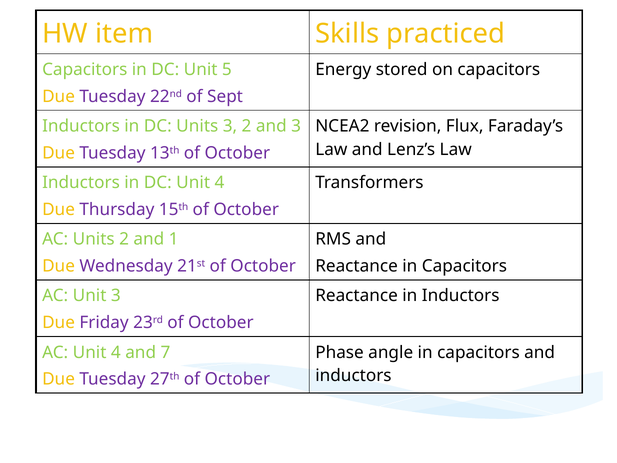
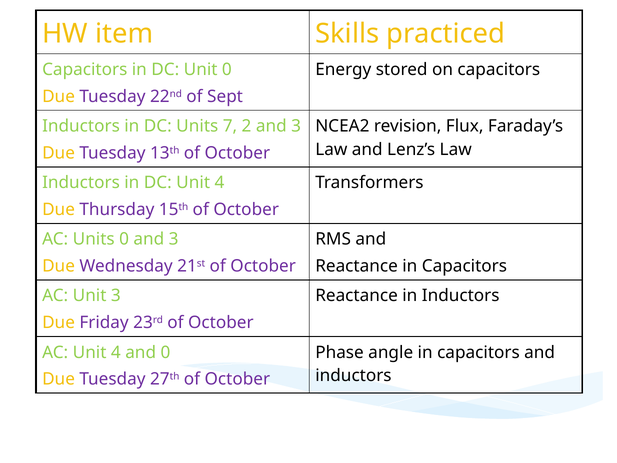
Unit 5: 5 -> 0 (227, 70)
Units 3: 3 -> 7 (230, 126)
Units 2: 2 -> 0 (124, 239)
1: 1 -> 3 (174, 239)
and 7: 7 -> 0 (165, 352)
